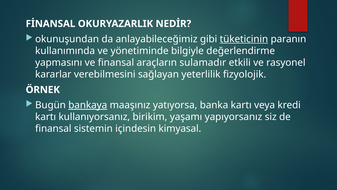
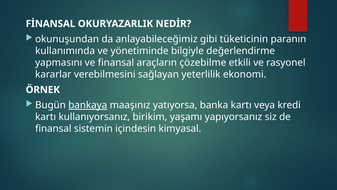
tüketicinin underline: present -> none (244, 39)
sulamadır: sulamadır -> çözebilme (203, 63)
fizyolojik: fizyolojik -> ekonomi (245, 74)
